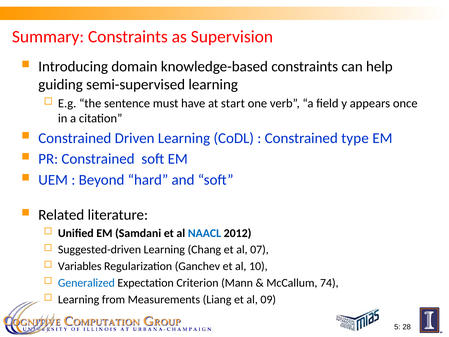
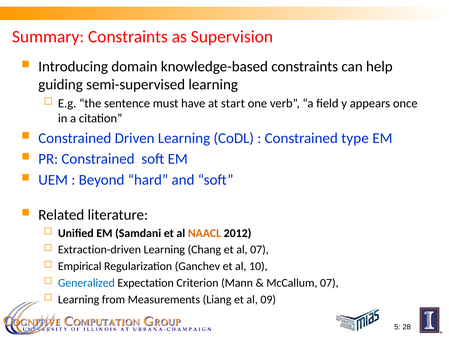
NAACL colour: blue -> orange (204, 233)
Suggested-driven: Suggested-driven -> Extraction-driven (99, 250)
Variables: Variables -> Empirical (80, 266)
McCallum 74: 74 -> 07 (329, 283)
